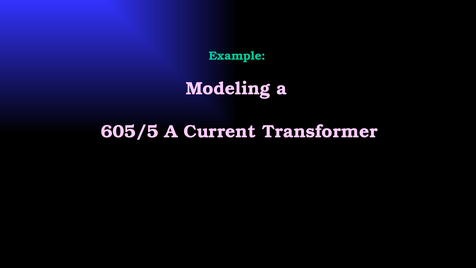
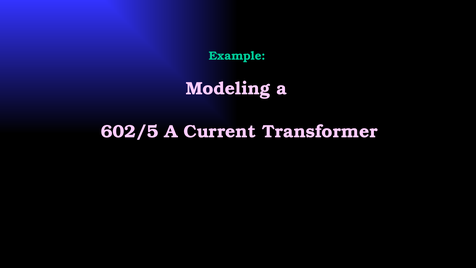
605/5: 605/5 -> 602/5 (130, 131)
